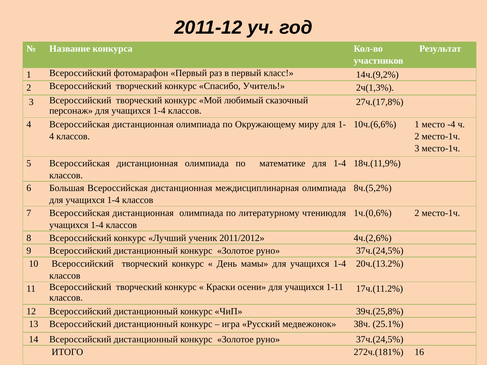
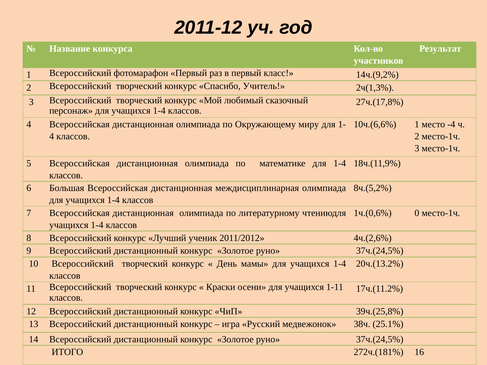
1ч.(0,6% 2: 2 -> 0 (417, 213)
